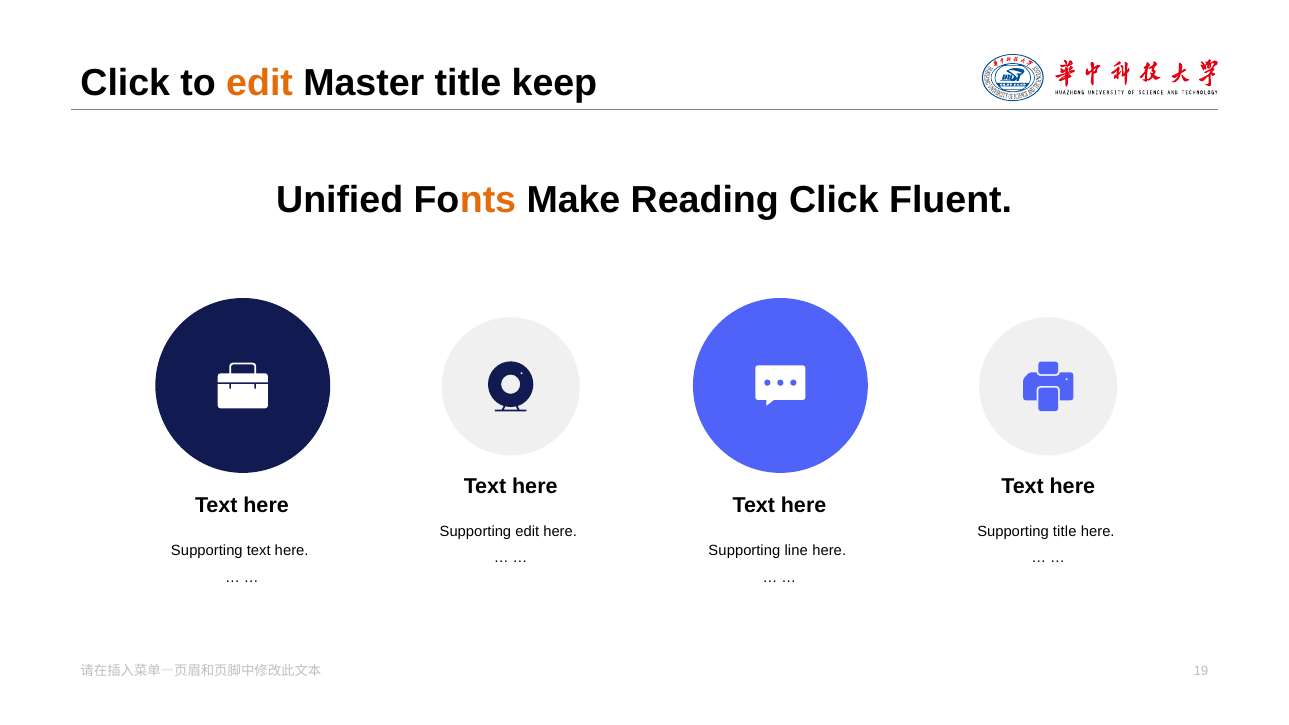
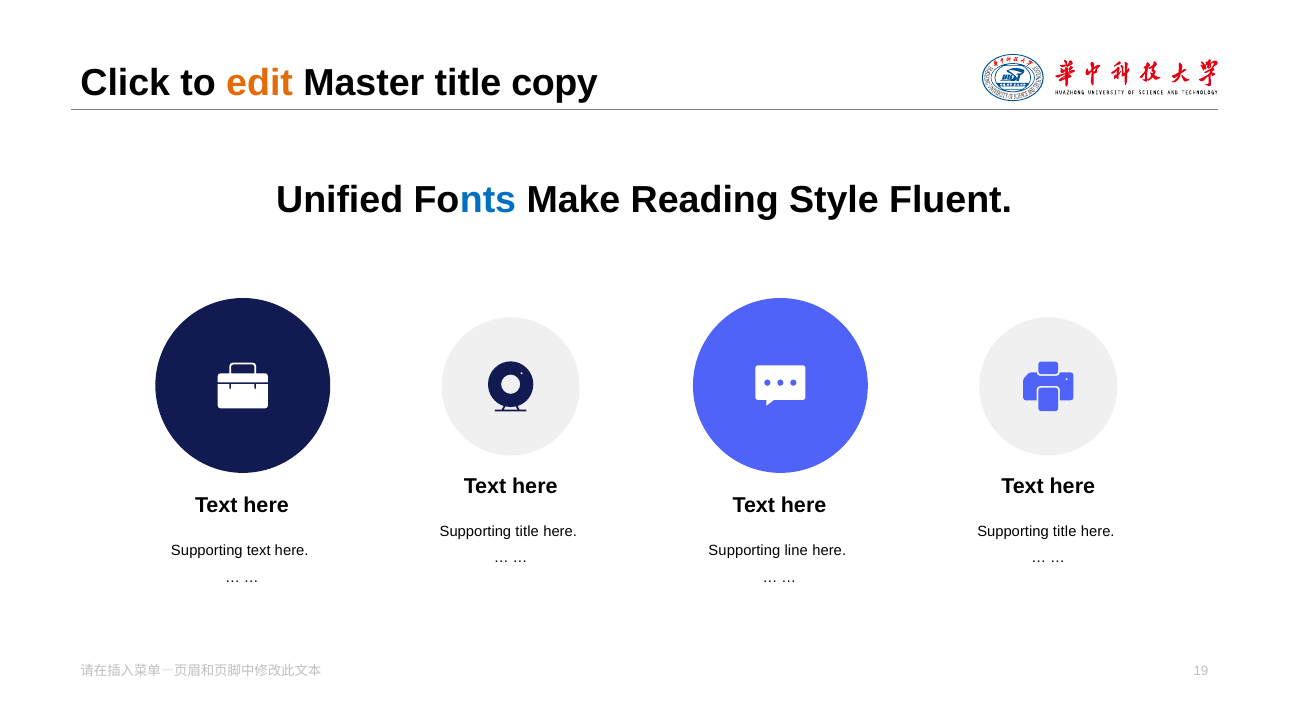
keep: keep -> copy (555, 83)
nts colour: orange -> blue (488, 200)
Reading Click: Click -> Style (834, 200)
edit: edit -> title (527, 531)
